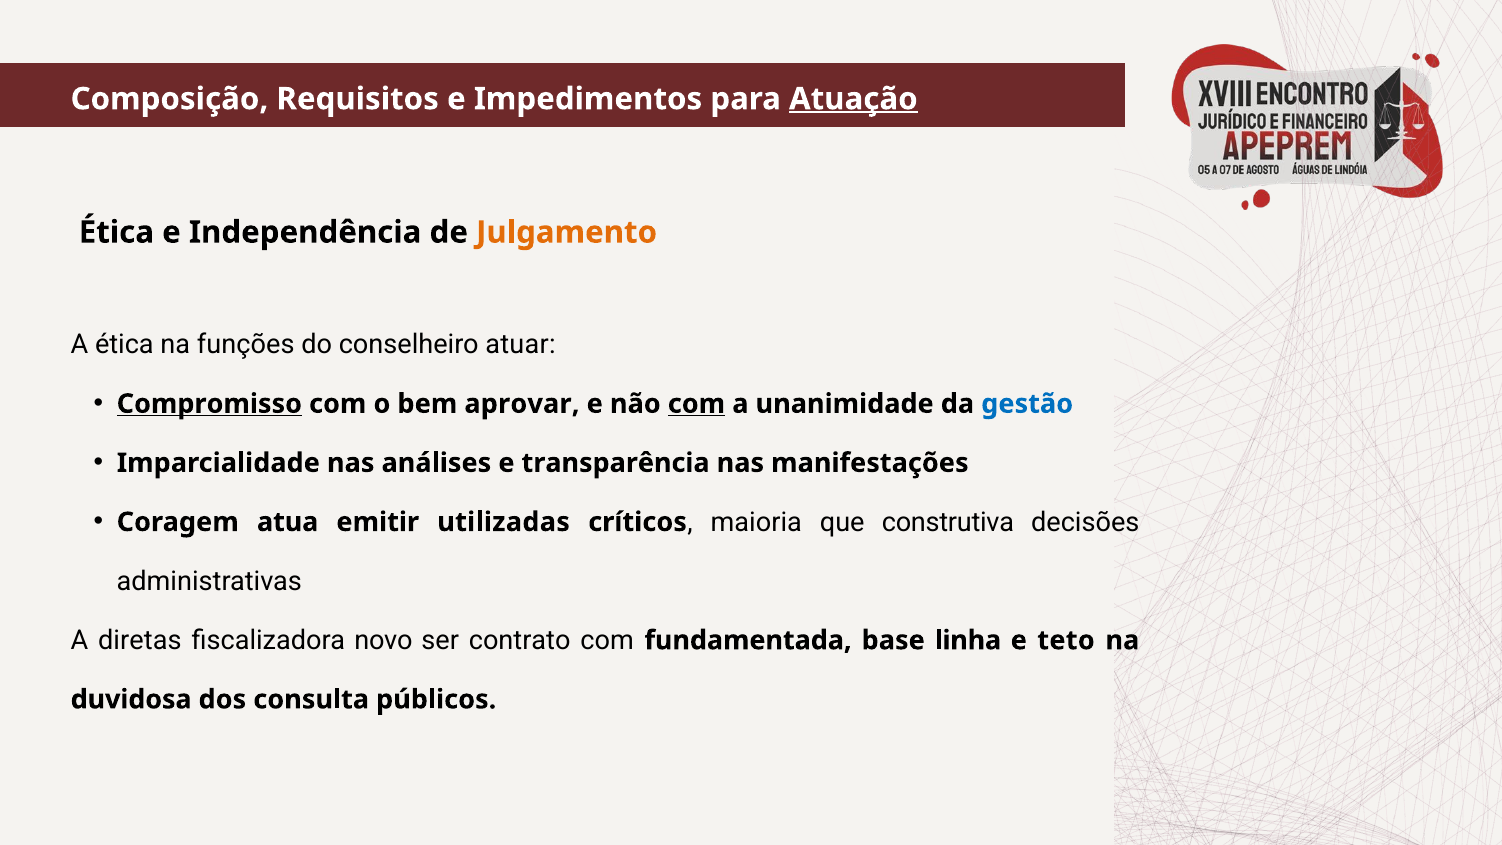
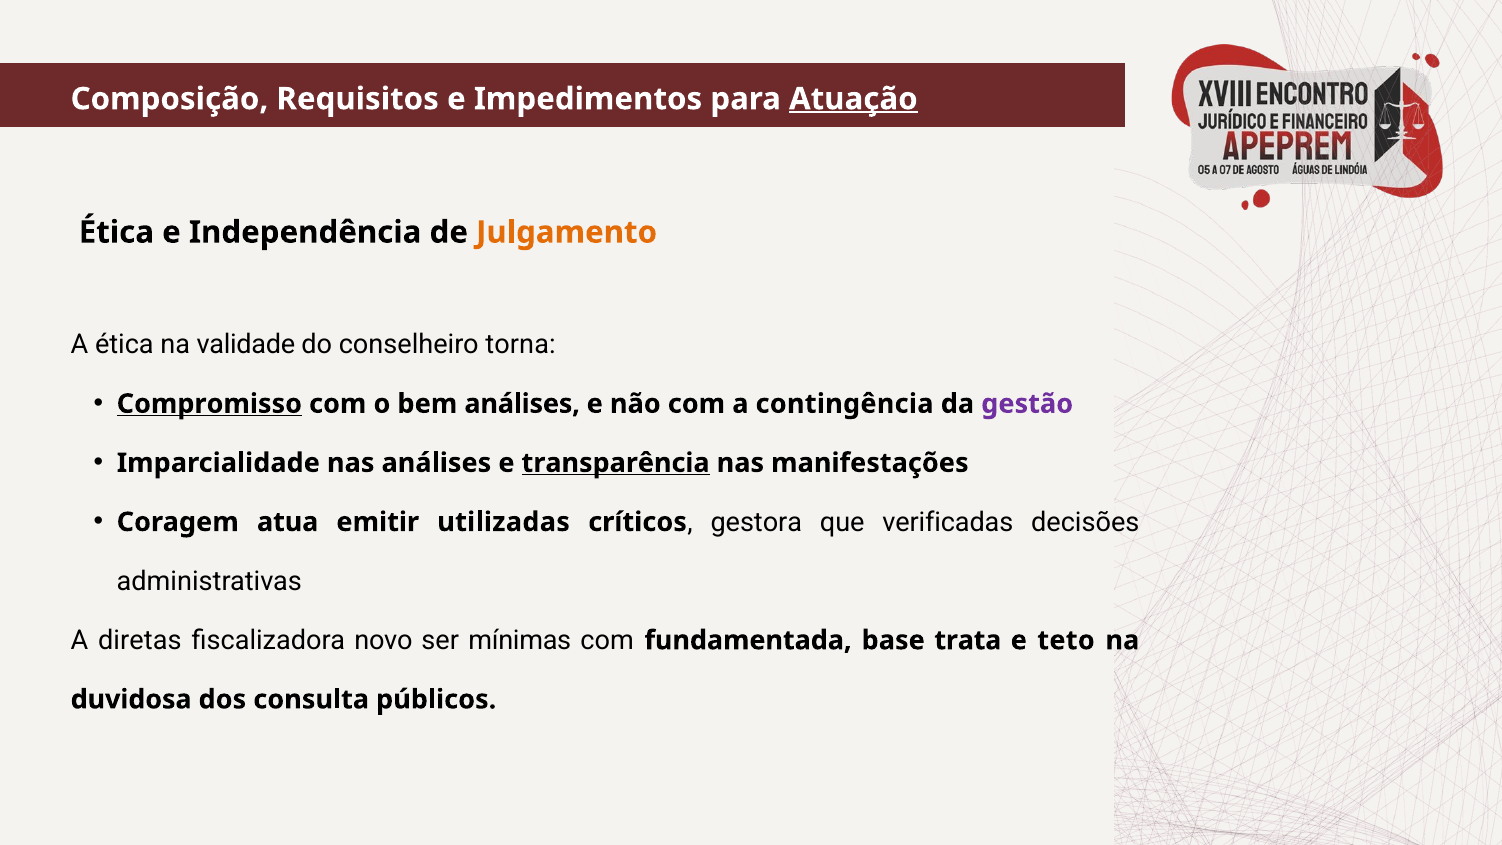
funções: funções -> validade (246, 345)
atuar: atuar -> torna (521, 345)
bem aprovar: aprovar -> análises (522, 404)
com underline: present -> none (696, 404)
unanimidade: unanimidade -> contingência (845, 404)
gestão colour: blue -> purple (1027, 404)
transparência underline: none -> present (616, 463)
maioria: maioria -> gestora (756, 522)
construtiva: construtiva -> verificadas (948, 522)
contrato: contrato -> mínimas (520, 640)
linha: linha -> trata (968, 640)
